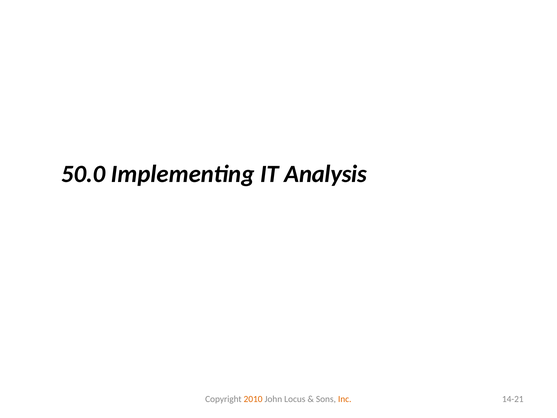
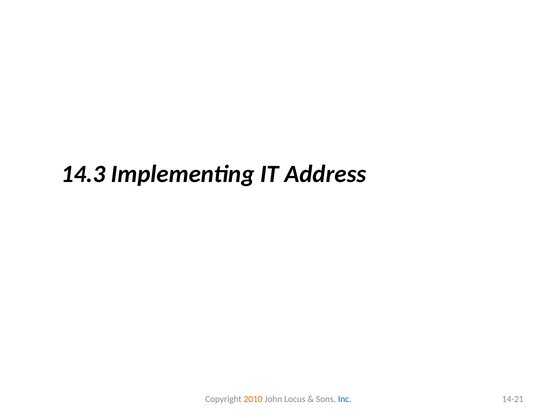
50.0: 50.0 -> 14.3 (83, 174)
Analysis: Analysis -> Address (325, 174)
Inc colour: orange -> blue (345, 399)
